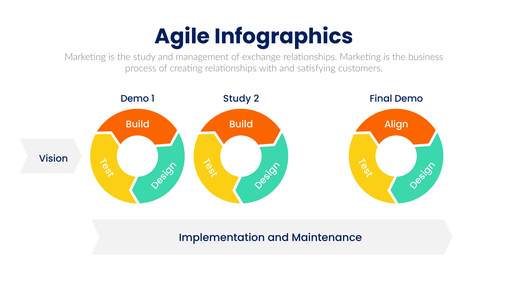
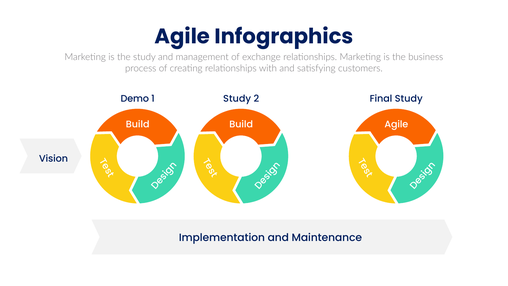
Final Demo: Demo -> Study (409, 99)
Align: Align -> Agile (396, 124)
